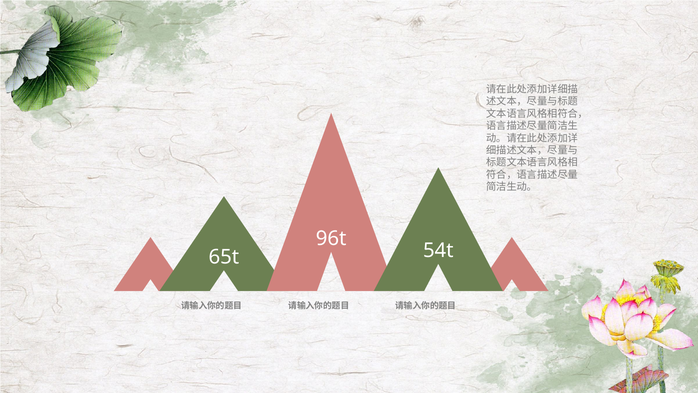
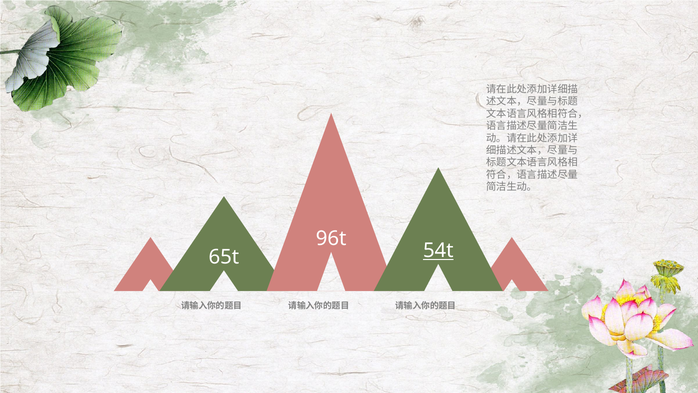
54t underline: none -> present (438, 250)
